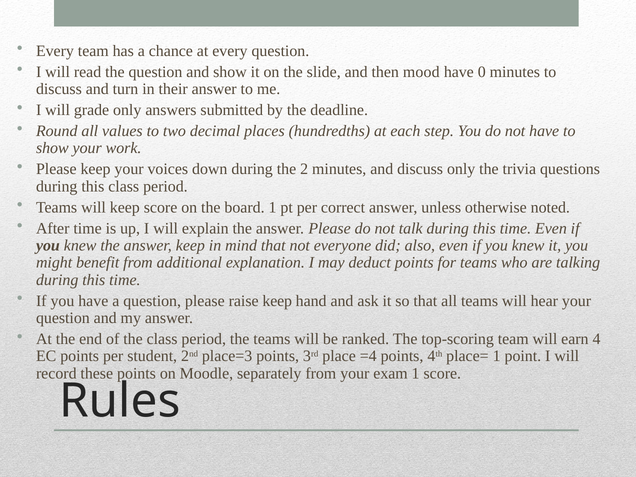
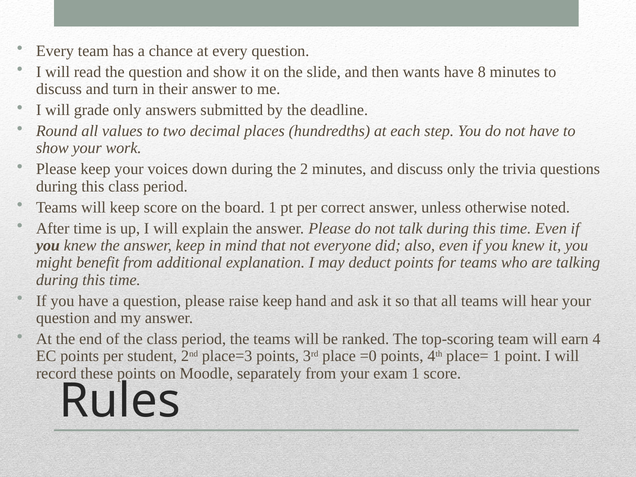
mood: mood -> wants (421, 72)
0: 0 -> 8 (482, 72)
=4: =4 -> =0 (368, 356)
